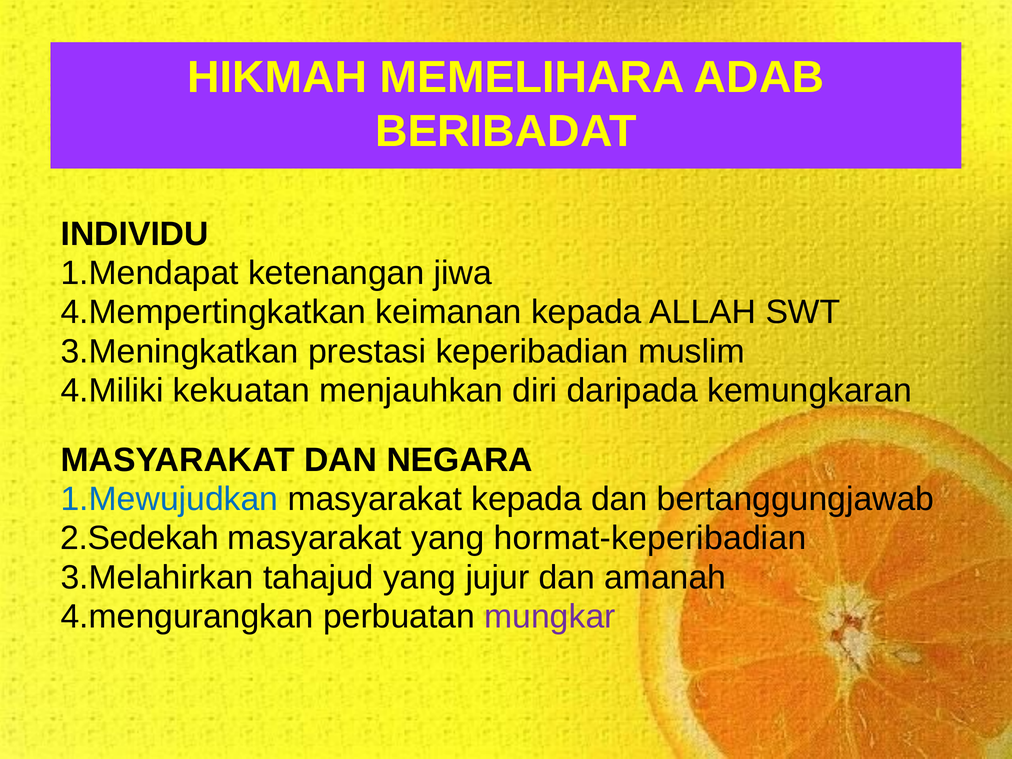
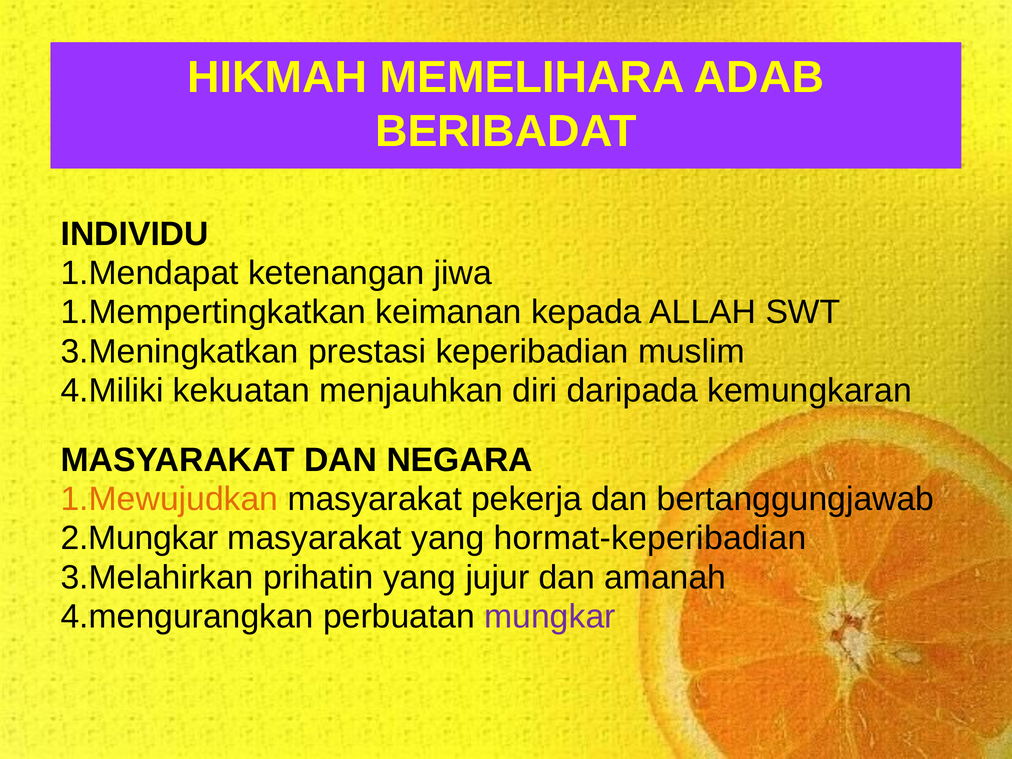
4.Mempertingkatkan: 4.Mempertingkatkan -> 1.Mempertingkatkan (213, 312)
1.Mewujudkan colour: blue -> orange (169, 499)
masyarakat kepada: kepada -> pekerja (527, 499)
2.Sedekah: 2.Sedekah -> 2.Mungkar (140, 538)
tahajud: tahajud -> prihatin (318, 577)
